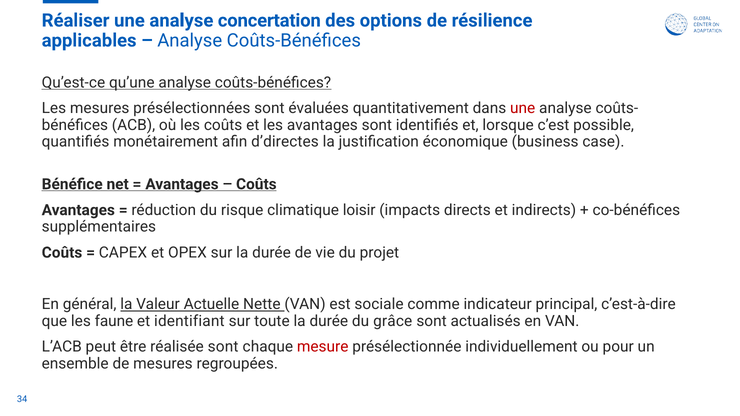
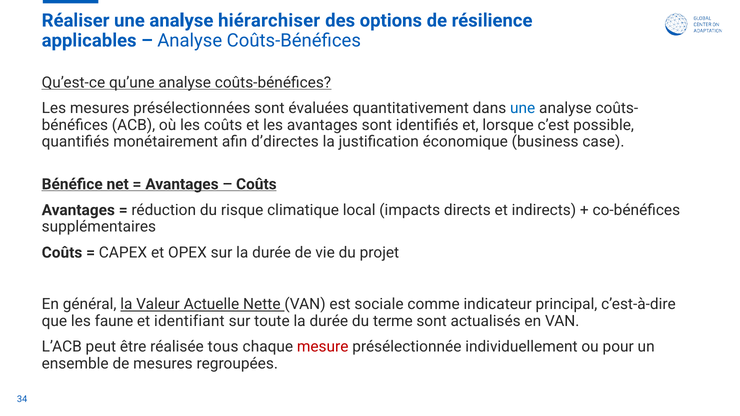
concertation: concertation -> hiérarchiser (269, 21)
une colour: red -> blue (523, 108)
loisir: loisir -> local (359, 210)
grâce: grâce -> terme (393, 321)
réalisée sont: sont -> tous (223, 347)
